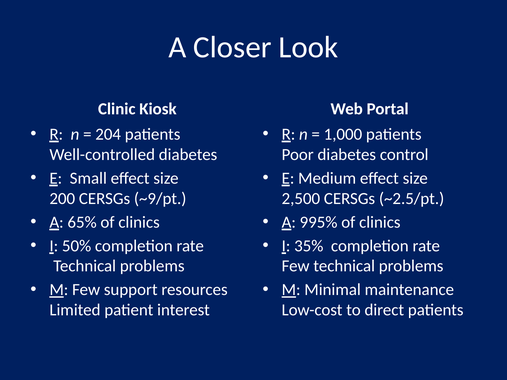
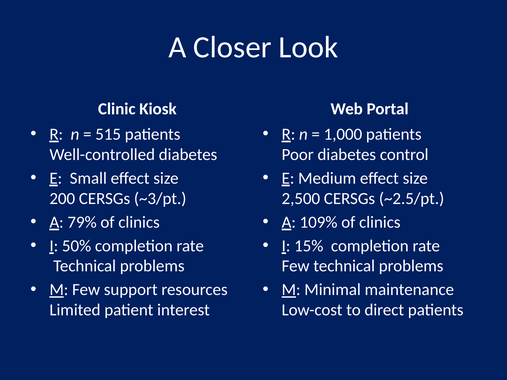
204: 204 -> 515 (108, 134)
~9/pt: ~9/pt -> ~3/pt (160, 199)
65%: 65% -> 79% (82, 222)
995%: 995% -> 109% (319, 222)
35%: 35% -> 15% (309, 246)
